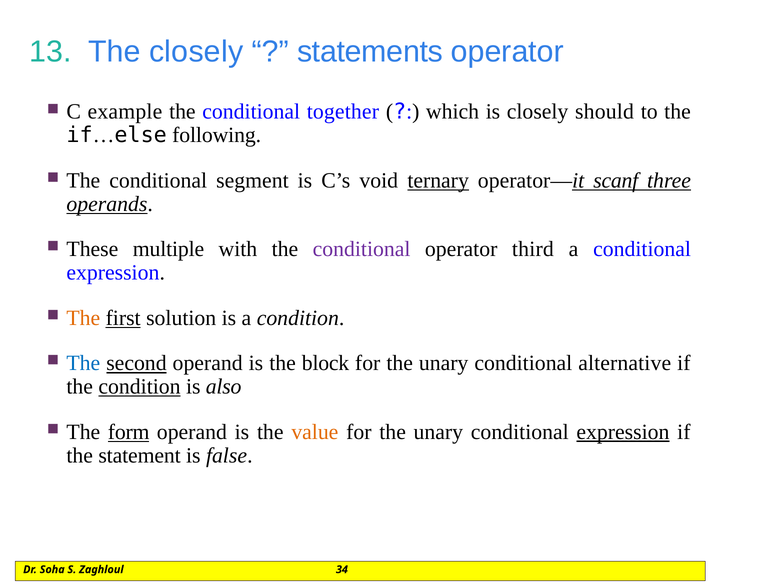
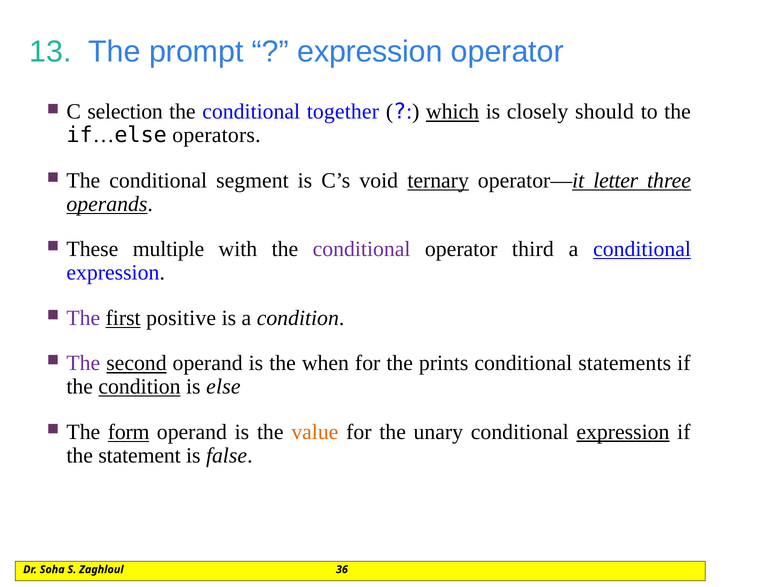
The closely: closely -> prompt (196, 52)
statements: statements -> expression (370, 52)
example: example -> selection (125, 112)
which underline: none -> present (453, 112)
following: following -> operators (216, 135)
scanf: scanf -> letter (616, 180)
conditional underline: none -> present (642, 249)
The colour: orange -> purple (83, 318)
solution: solution -> positive (181, 318)
The colour: blue -> purple (83, 363)
block: block -> when (325, 363)
unary: unary -> prints (444, 363)
alternative: alternative -> statements (625, 363)
also: also -> else (223, 386)
34: 34 -> 36 (342, 569)
